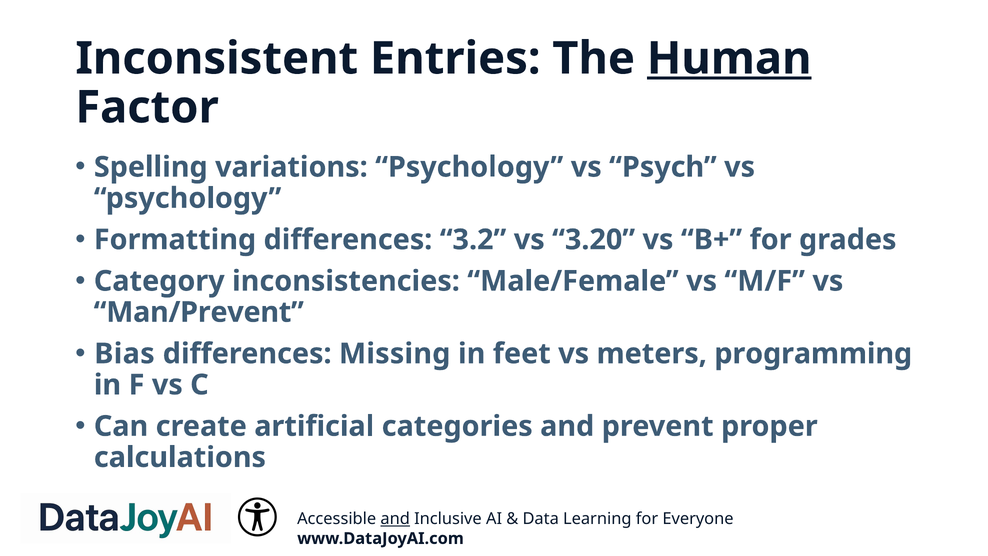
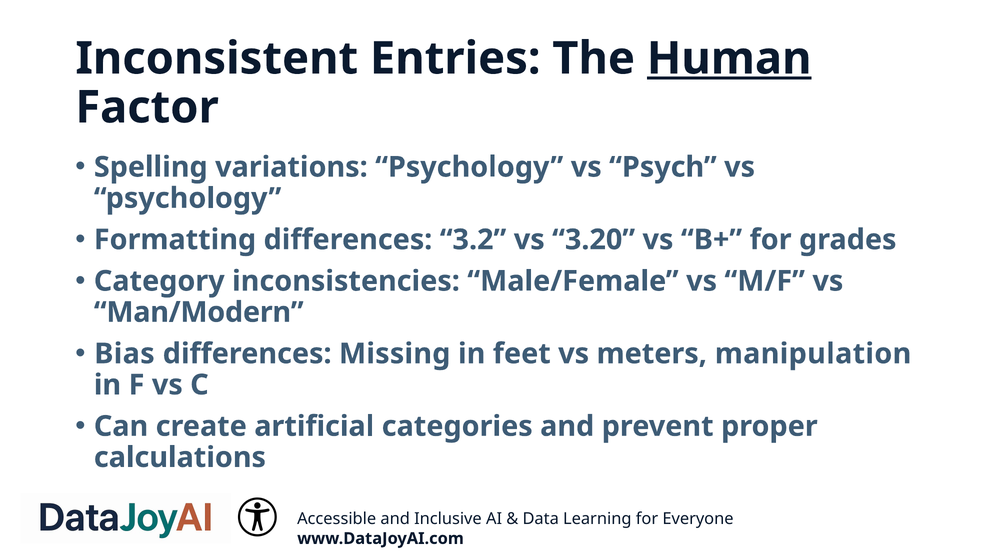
Man/Prevent: Man/Prevent -> Man/Modern (199, 312)
programming: programming -> manipulation (813, 354)
and underline: present -> none (395, 519)
